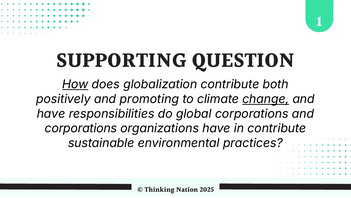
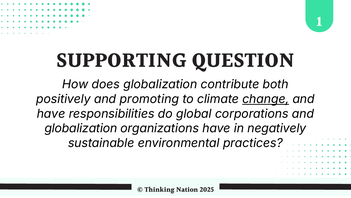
How underline: present -> none (75, 84)
corporations: corporations -> globalization (81, 128)
in contribute: contribute -> negatively (277, 128)
